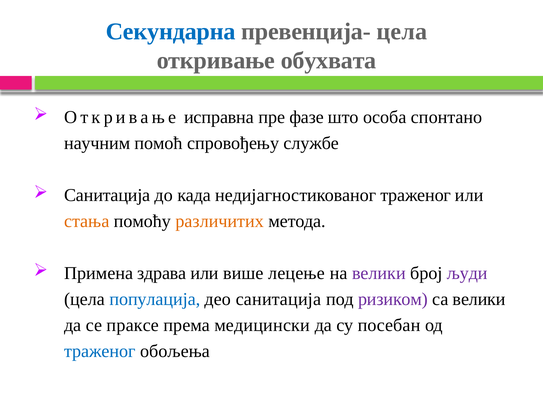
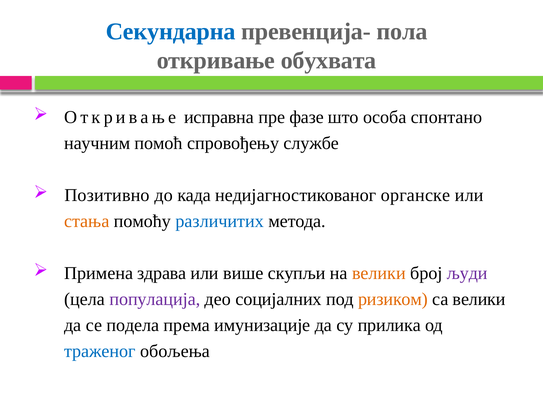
превенција- цела: цела -> пола (402, 32)
Санитација: Санитација -> Позитивно (107, 195)
недијагностикованог траженог: траженог -> органске (416, 195)
различитих colour: orange -> blue (220, 221)
лецење: лецење -> скупљи (297, 273)
велики colour: purple -> orange (379, 273)
популација colour: blue -> purple (155, 299)
део санитација: санитација -> социјалних (279, 299)
ризиком colour: purple -> orange (393, 299)
праксе: праксе -> подела (133, 325)
медицински: медицински -> имунизације (262, 325)
посебан: посебан -> прилика (389, 325)
